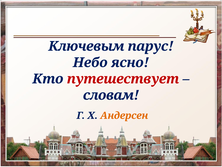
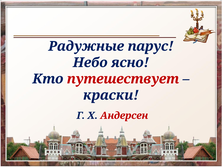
Ключевым: Ключевым -> Радужные (86, 46)
словам: словам -> краски (111, 95)
Андерсен colour: orange -> red (124, 115)
